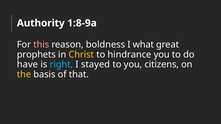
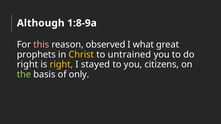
Authority: Authority -> Although (41, 23)
boldness: boldness -> observed (106, 45)
hindrance: hindrance -> untrained (129, 55)
have: have -> right (27, 65)
right colour: light blue -> yellow (61, 65)
the colour: yellow -> light green (24, 75)
that: that -> only (79, 75)
